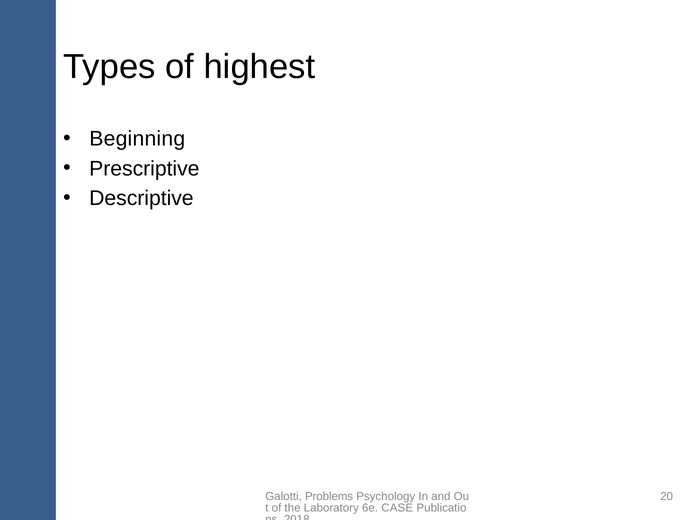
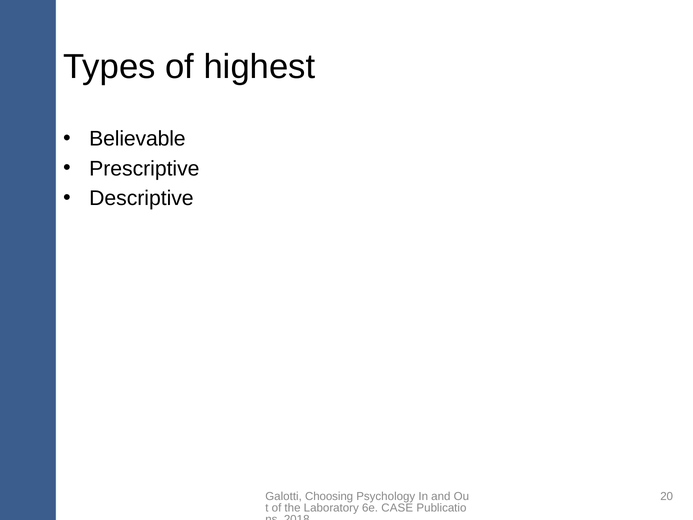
Beginning: Beginning -> Believable (137, 139)
Problems: Problems -> Choosing (329, 496)
